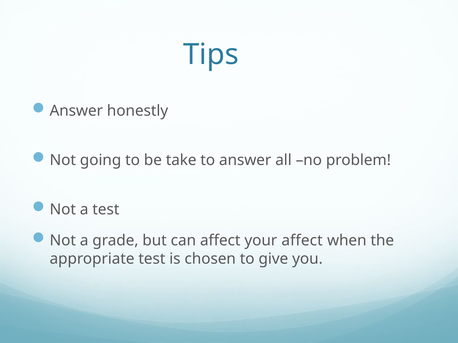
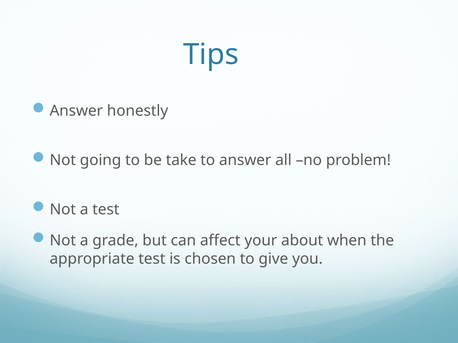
your affect: affect -> about (302, 241)
